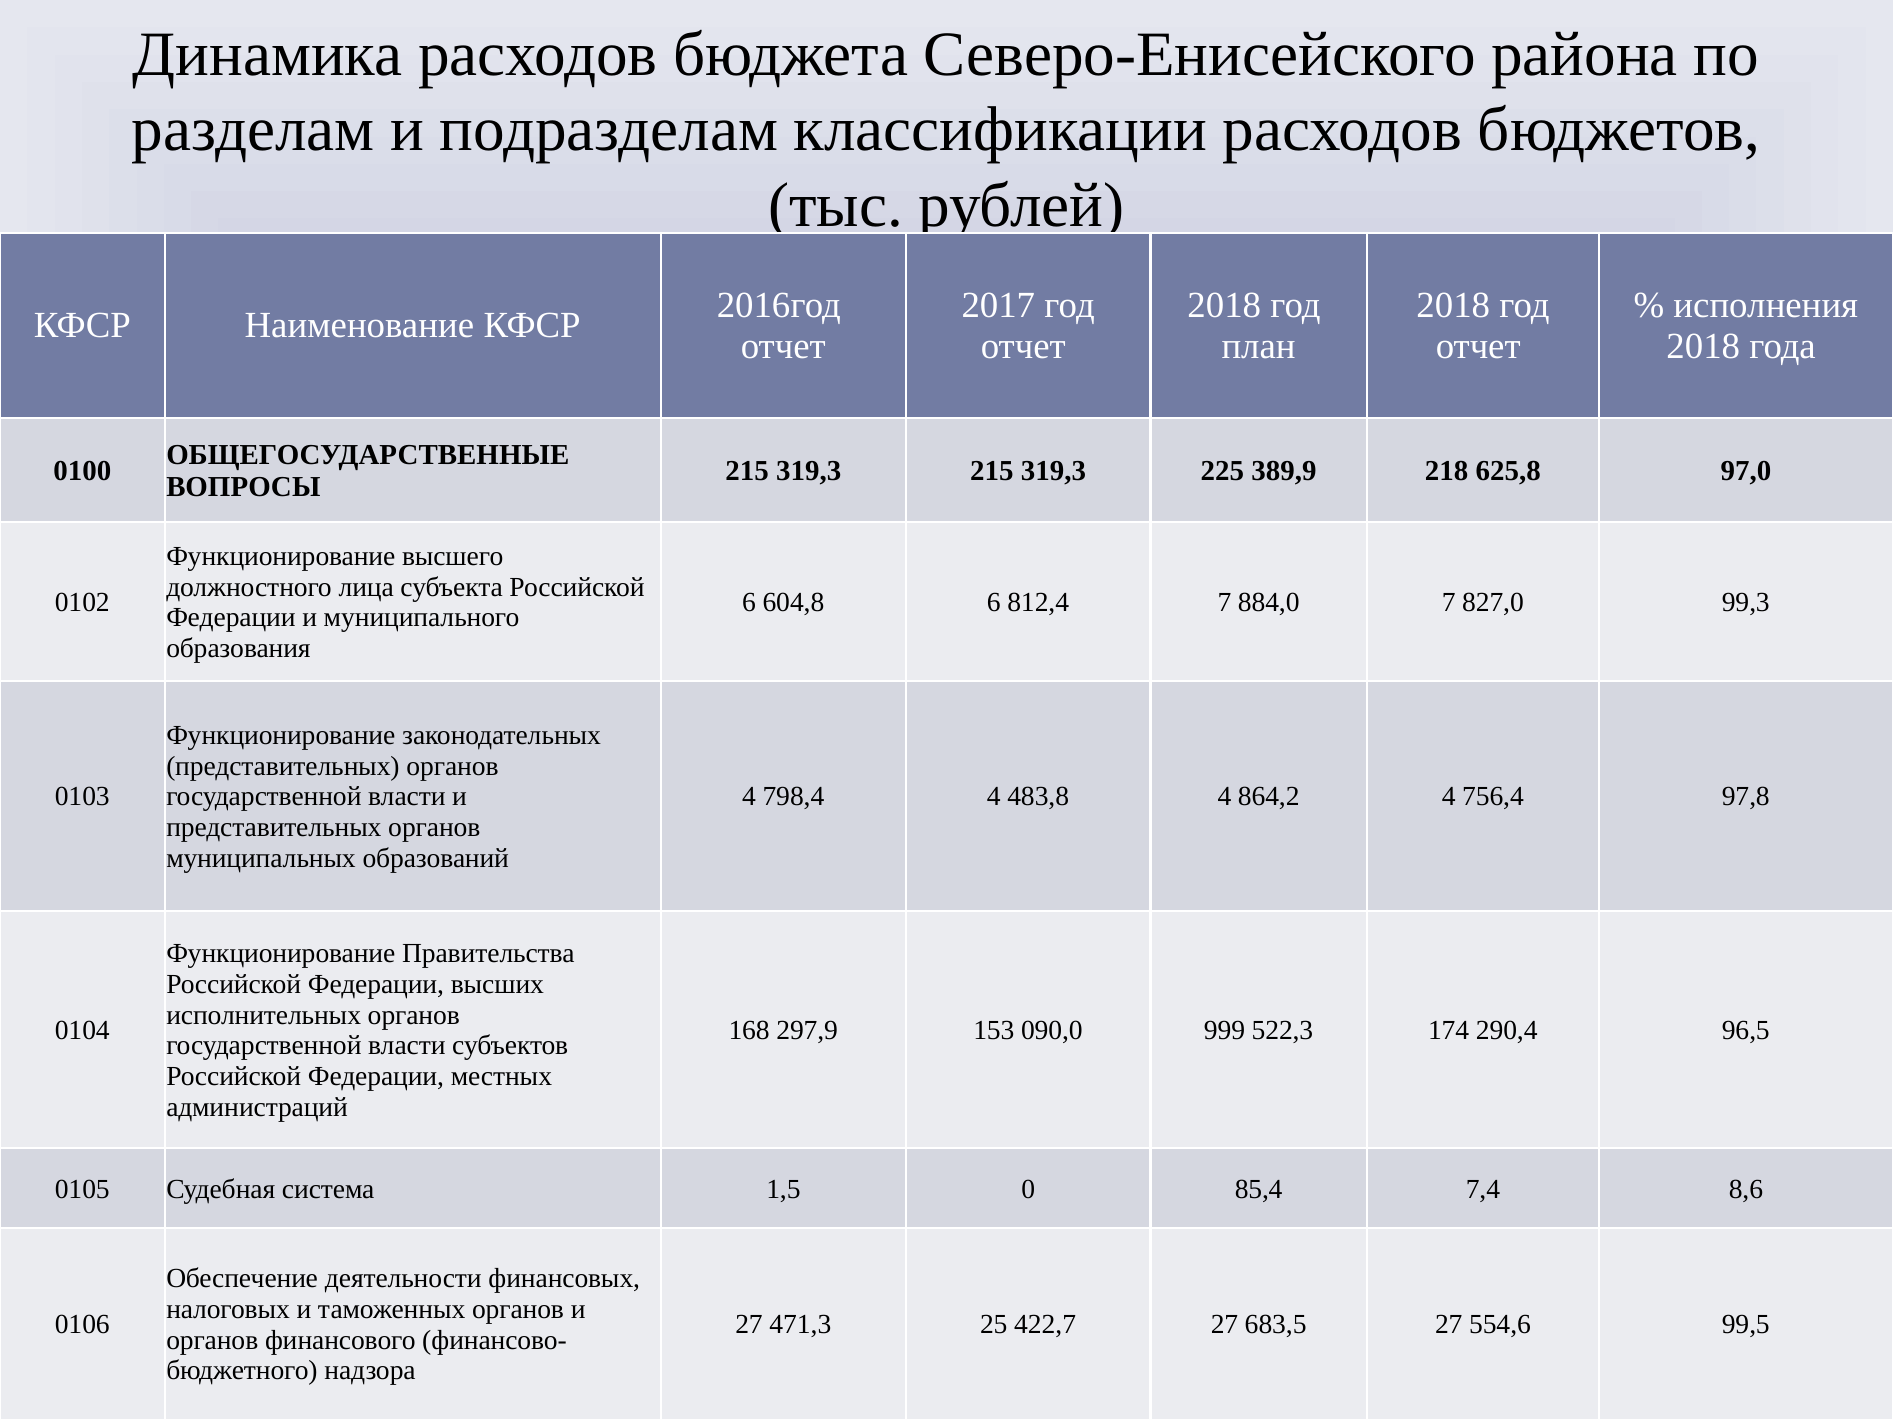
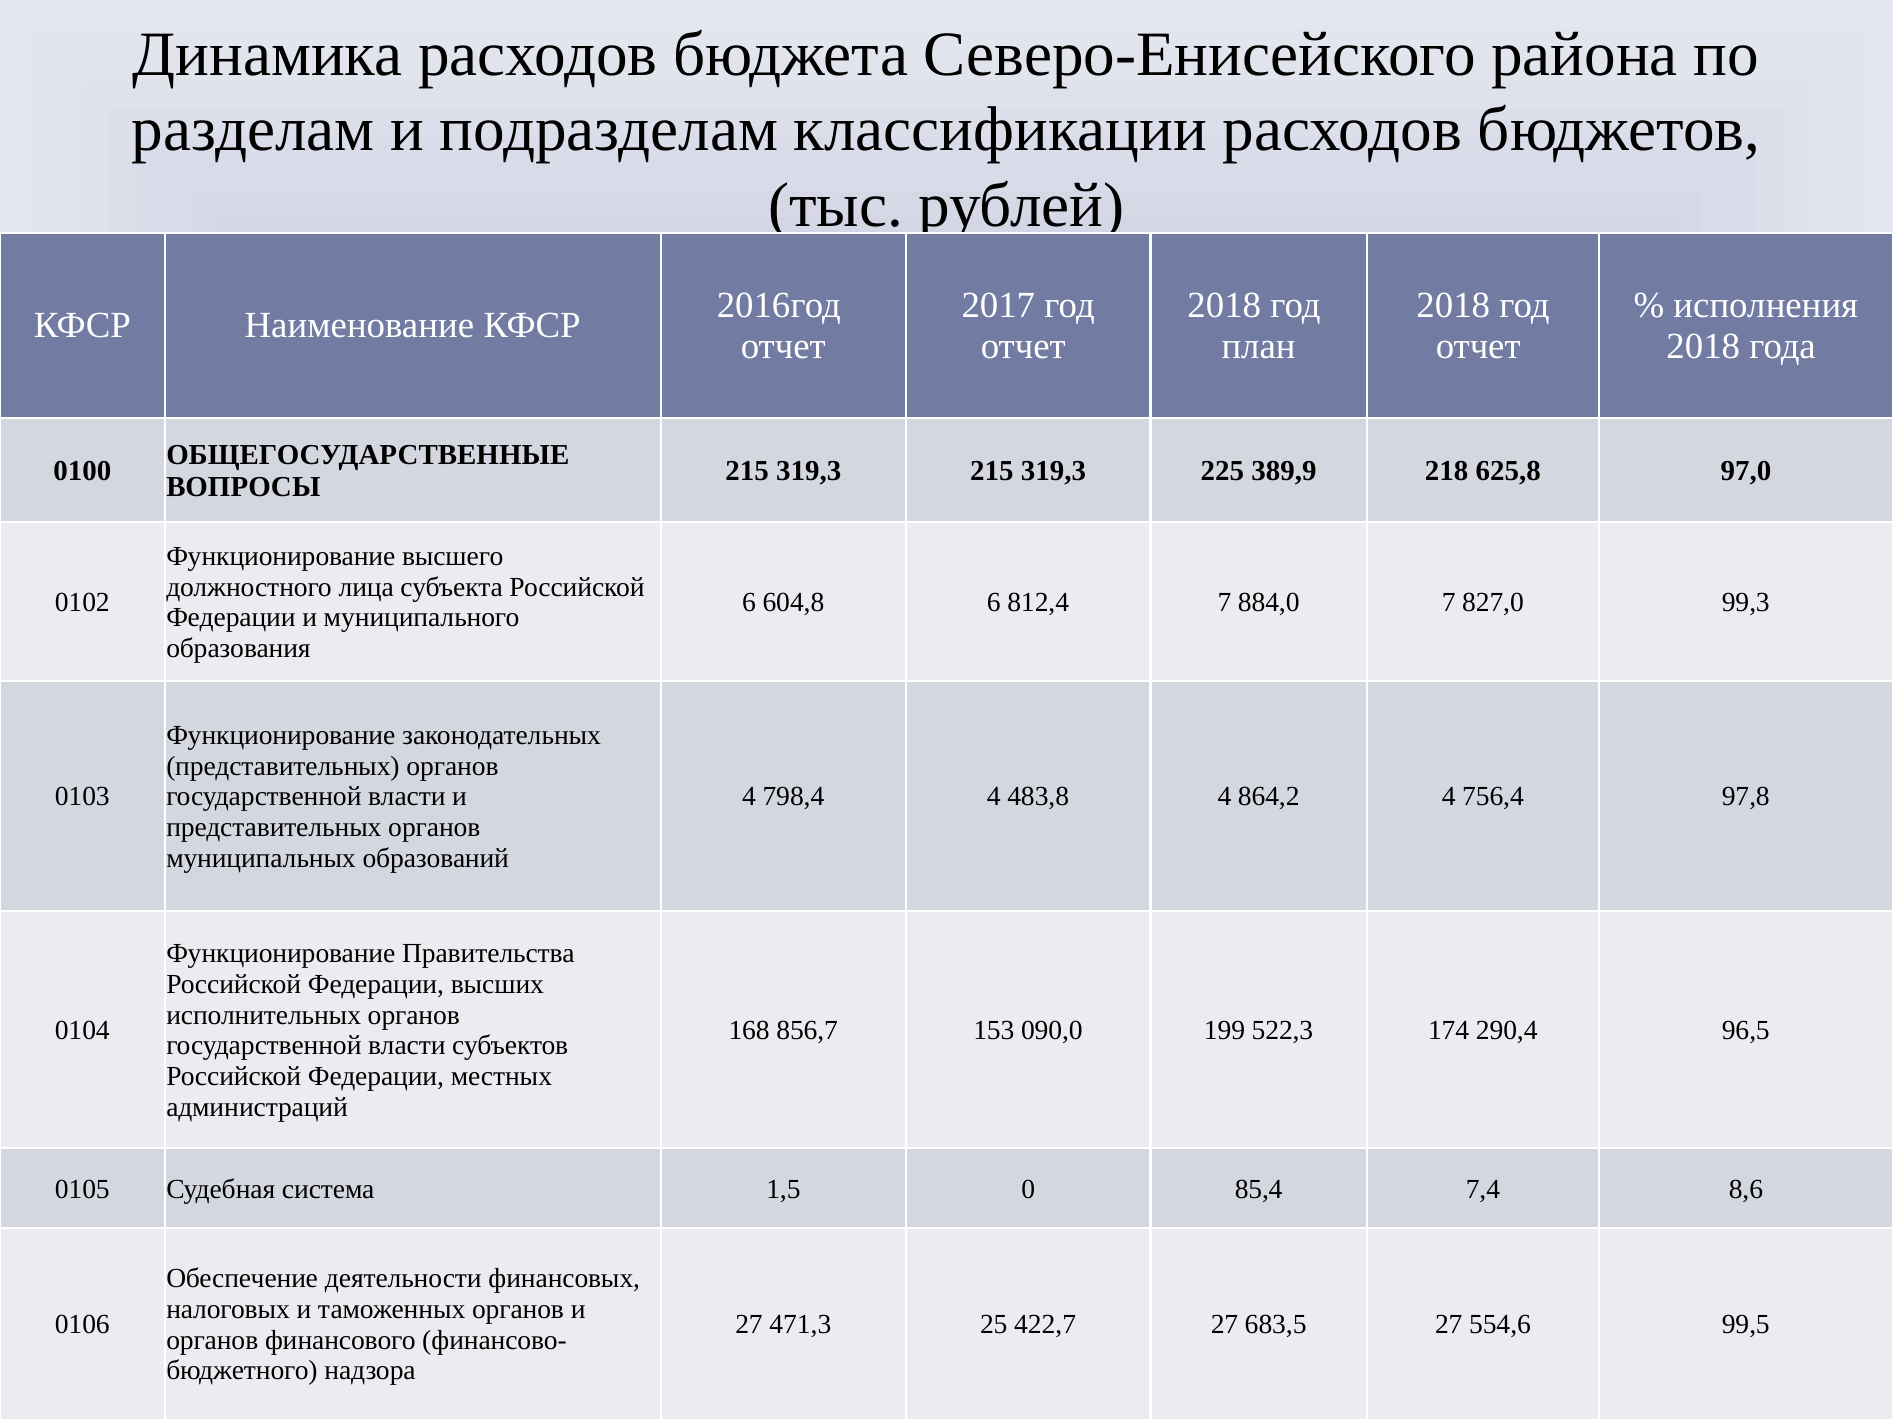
297,9: 297,9 -> 856,7 (807, 1030)
999: 999 -> 199 (1224, 1030)
